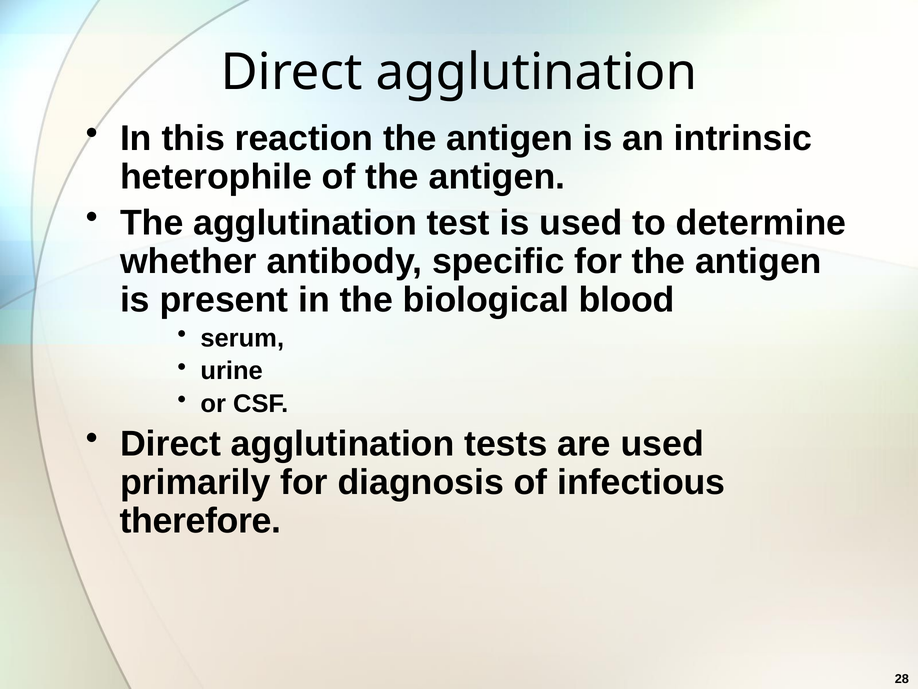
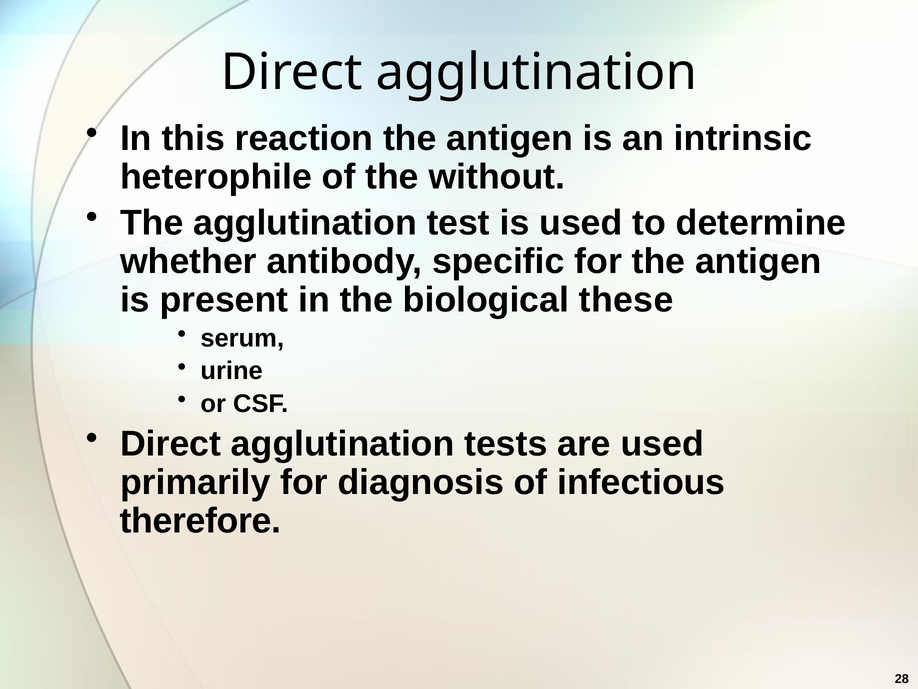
of the antigen: antigen -> without (497, 177)
blood: blood -> these (626, 300)
